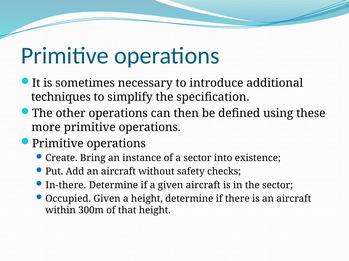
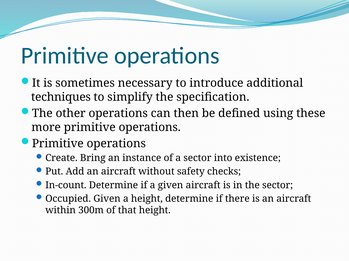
In-there: In-there -> In-count (66, 186)
